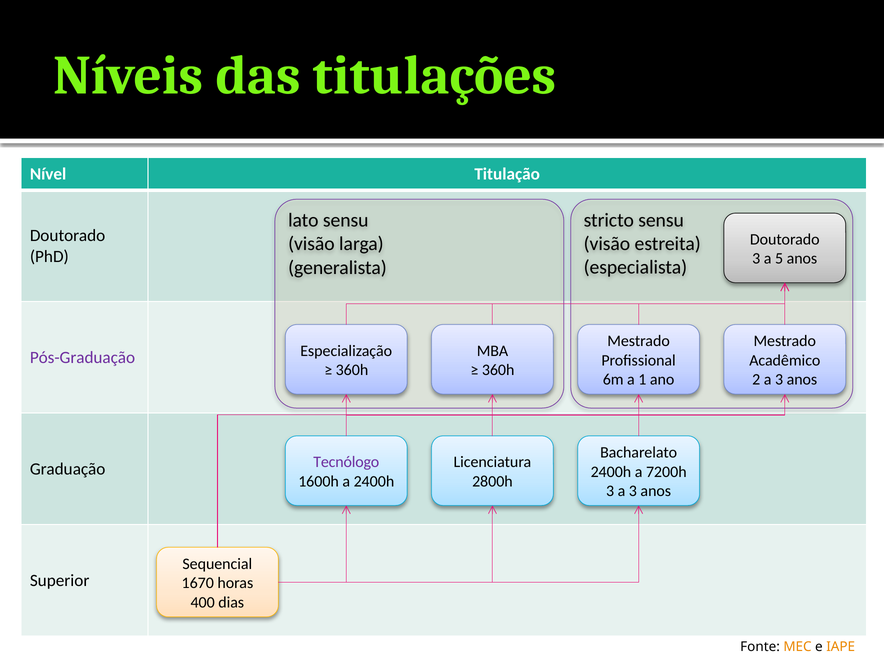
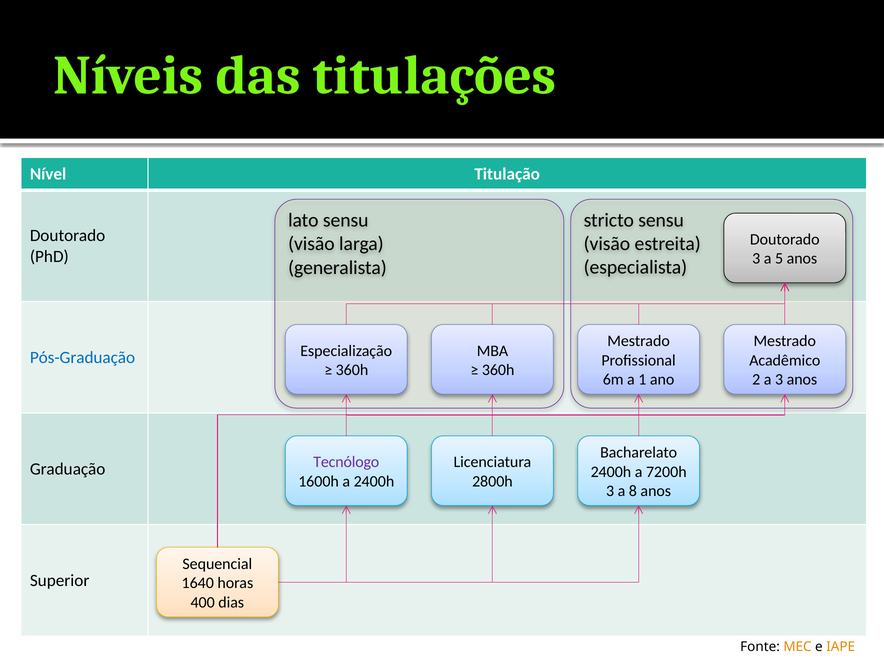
Pós-Graduação colour: purple -> blue (83, 358)
3 a 3: 3 -> 8 (633, 491)
1670: 1670 -> 1640 (198, 583)
